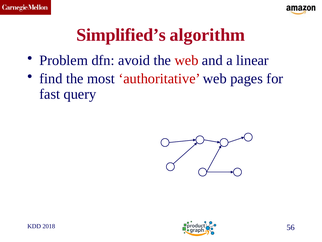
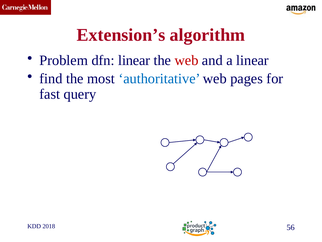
Simplified’s: Simplified’s -> Extension’s (121, 35)
dfn avoid: avoid -> linear (134, 60)
authoritative colour: red -> blue (159, 79)
